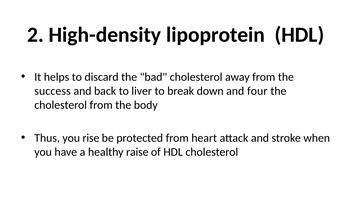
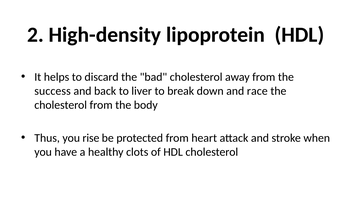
four: four -> race (257, 91)
raise: raise -> clots (137, 152)
